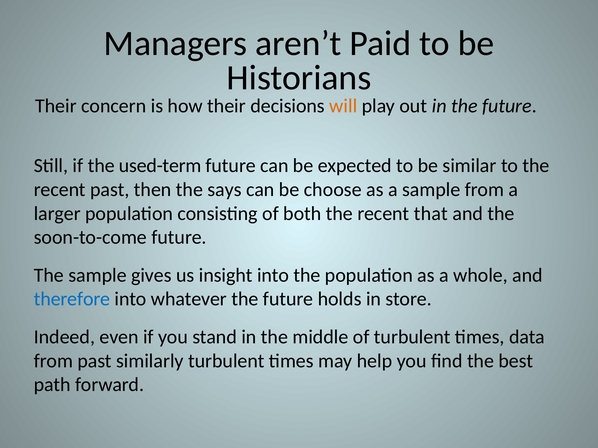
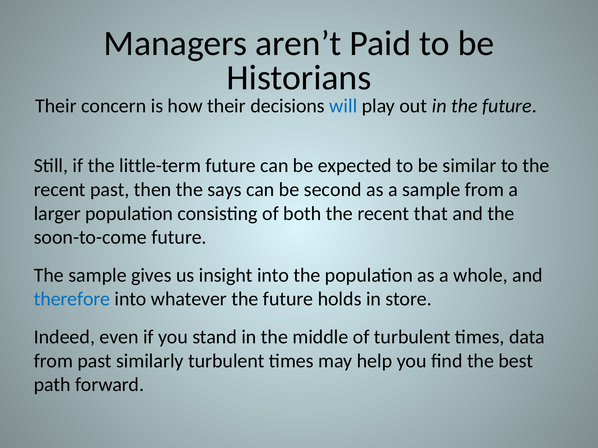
will colour: orange -> blue (343, 106)
used-term: used-term -> little-term (160, 166)
choose: choose -> second (333, 190)
